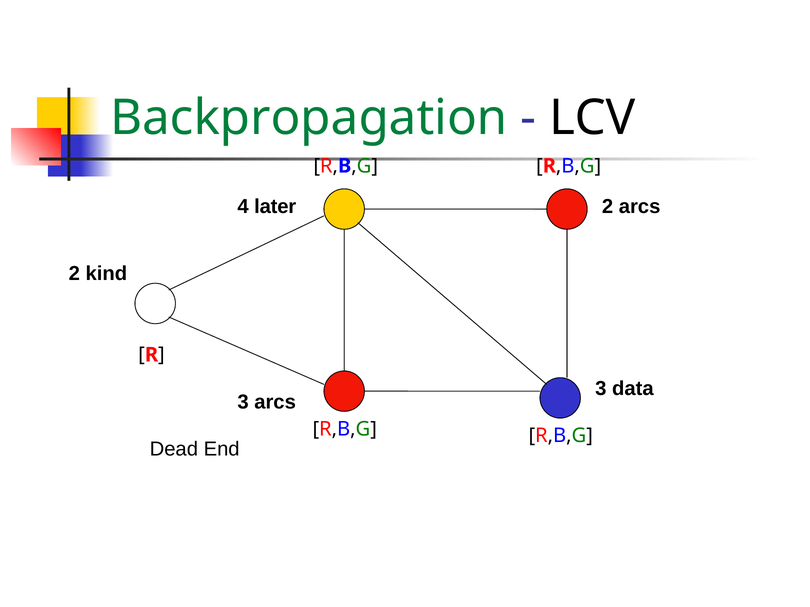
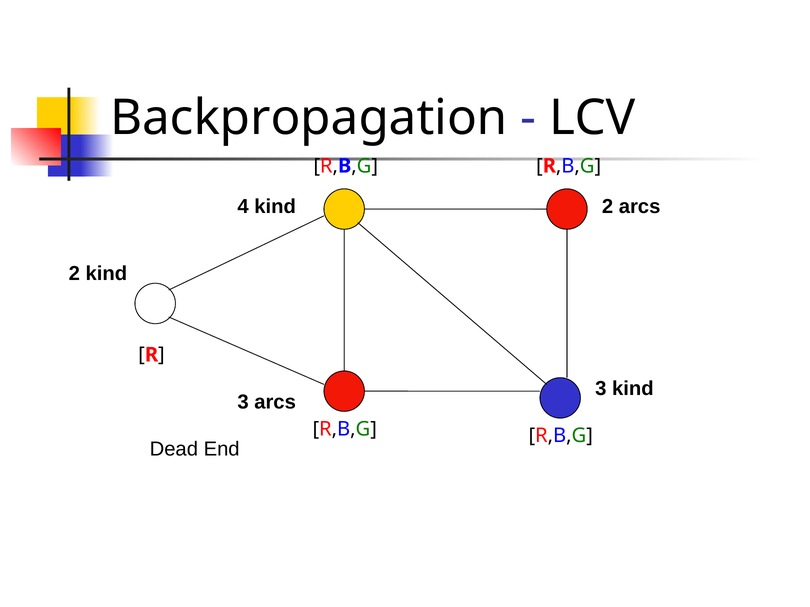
Backpropagation colour: green -> black (309, 118)
4 later: later -> kind (275, 207)
3 data: data -> kind (633, 389)
